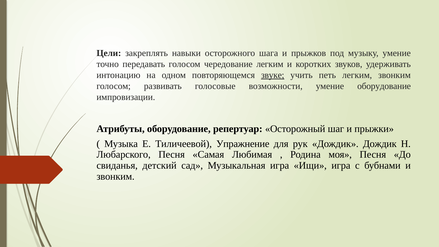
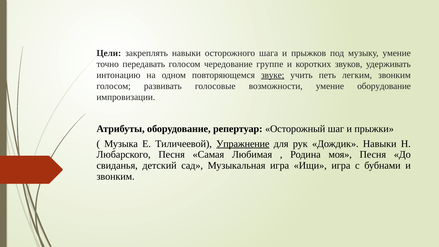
чередование легким: легким -> группе (270, 64)
Упражнение underline: none -> present (243, 144)
Дождик Дождик: Дождик -> Навыки (380, 144)
